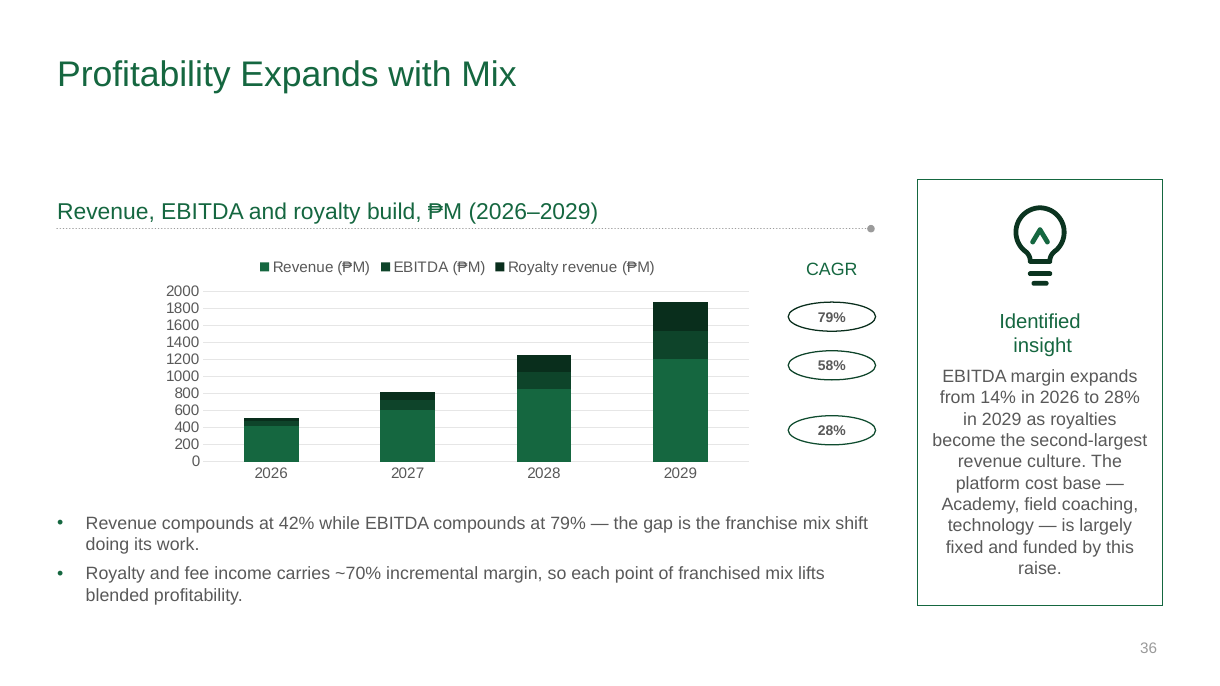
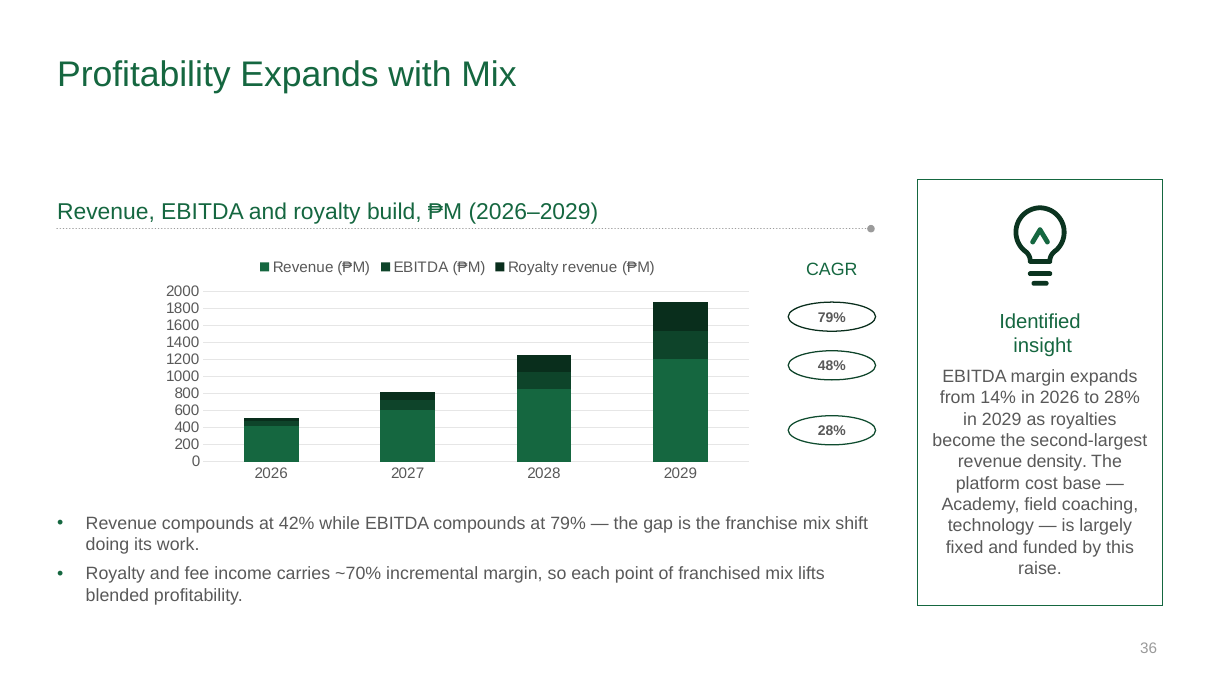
58%: 58% -> 48% (832, 366)
culture: culture -> density (1057, 462)
